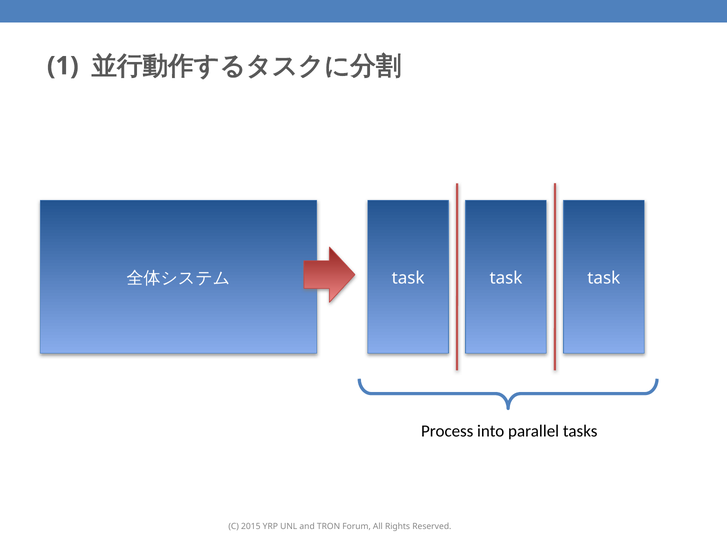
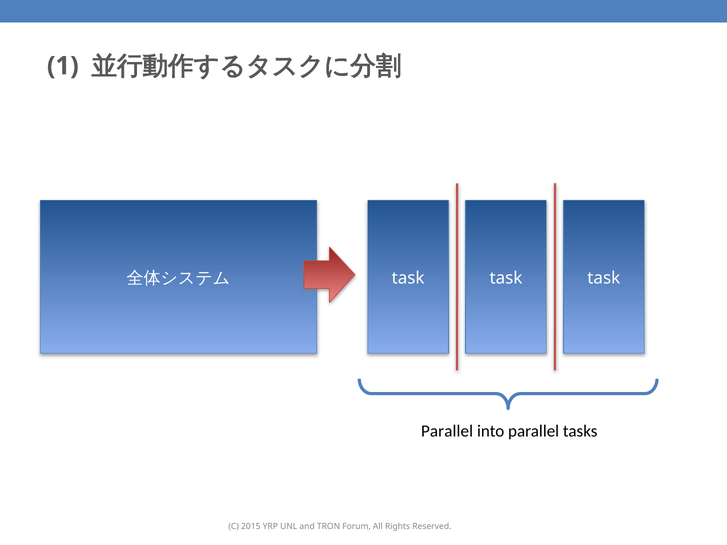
Process: Process -> Parallel (447, 431)
